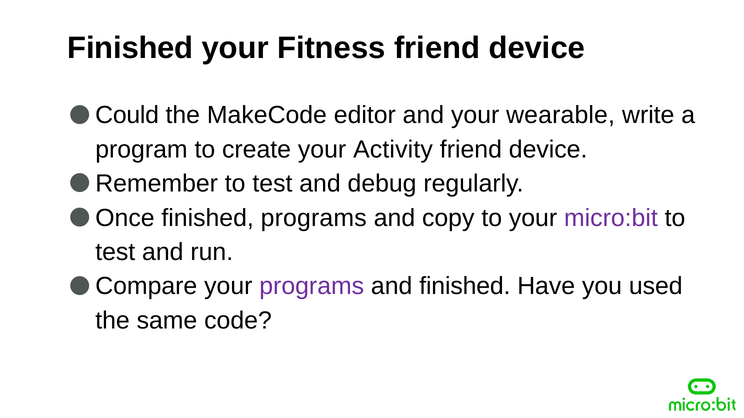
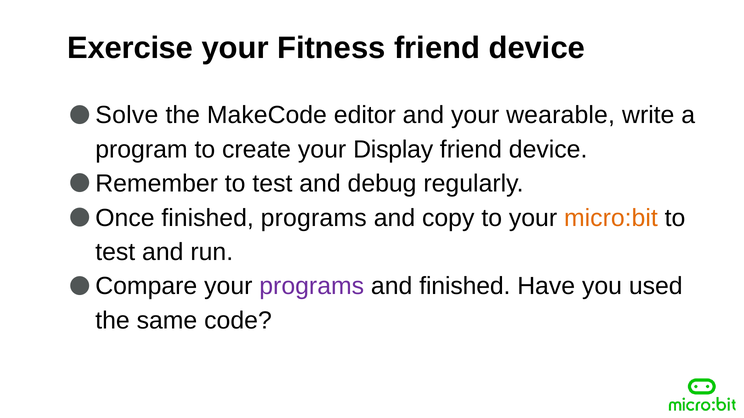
Finished: Finished -> Exercise (130, 48)
Could: Could -> Solve (127, 115)
Activity: Activity -> Display (393, 150)
micro:bit colour: purple -> orange (611, 218)
